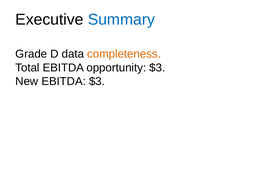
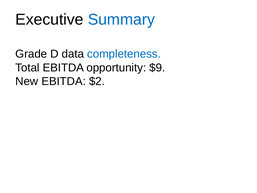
completeness colour: orange -> blue (124, 54)
opportunity $3: $3 -> $9 (157, 68)
EBITDA $3: $3 -> $2 (97, 81)
